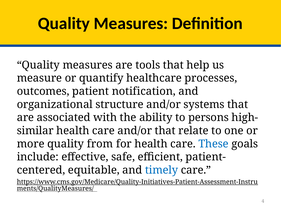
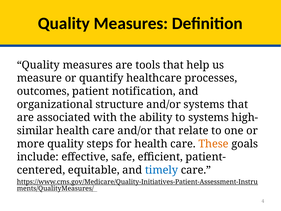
to persons: persons -> systems (208, 117)
from: from -> steps (100, 144)
These colour: blue -> orange (214, 144)
